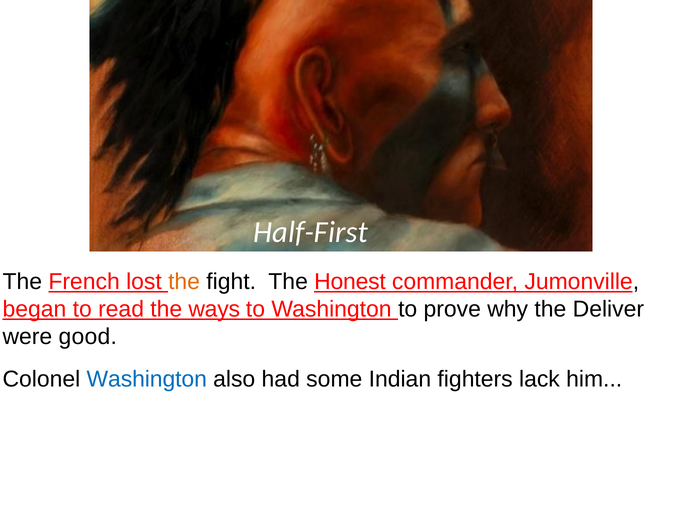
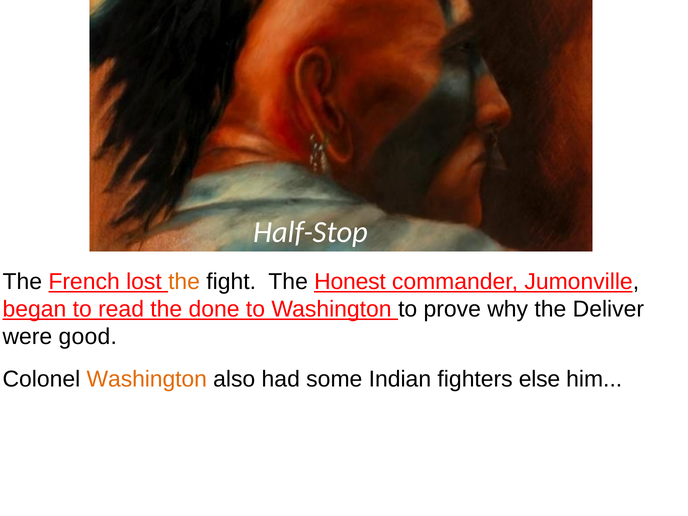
Half-First: Half-First -> Half-Stop (311, 232)
ways: ways -> done (214, 309)
Washington colour: blue -> orange (147, 379)
lack: lack -> else (540, 379)
